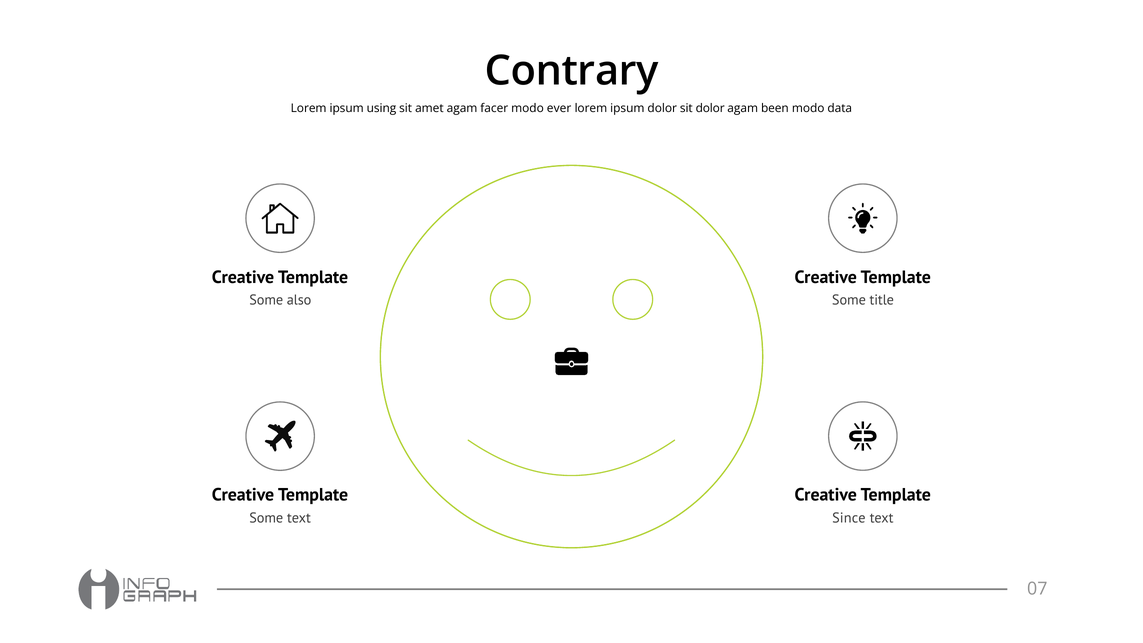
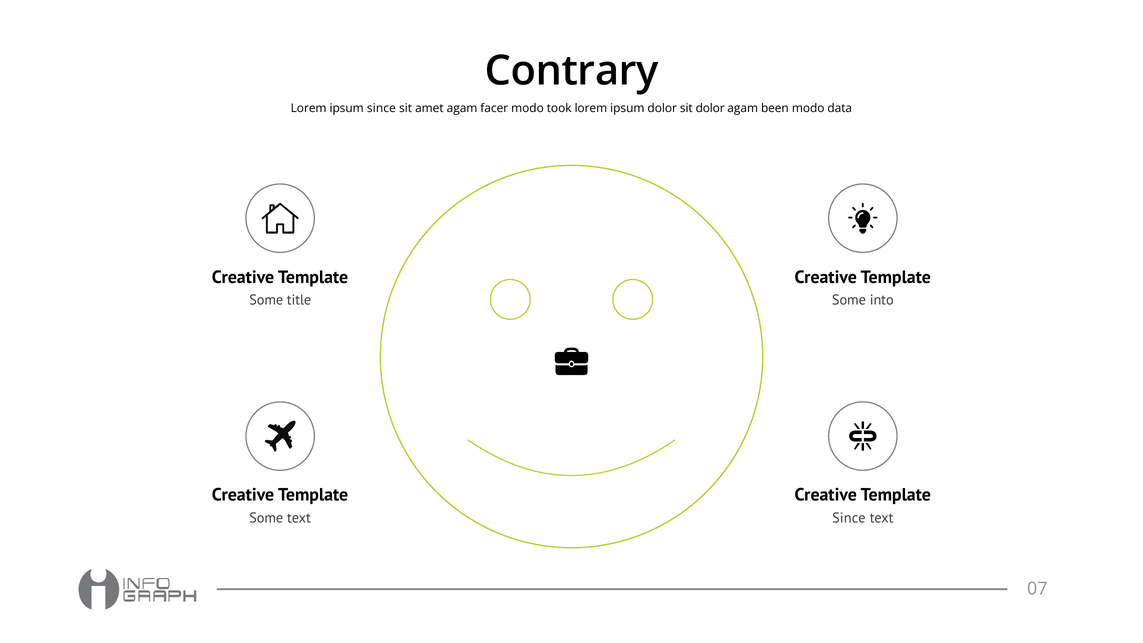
ipsum using: using -> since (381, 108)
ever: ever -> took (559, 108)
also: also -> title (299, 300)
title: title -> into (882, 300)
